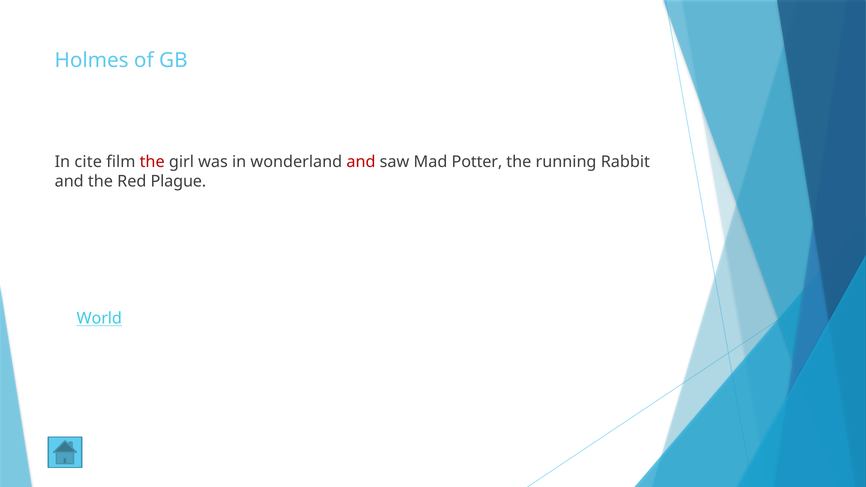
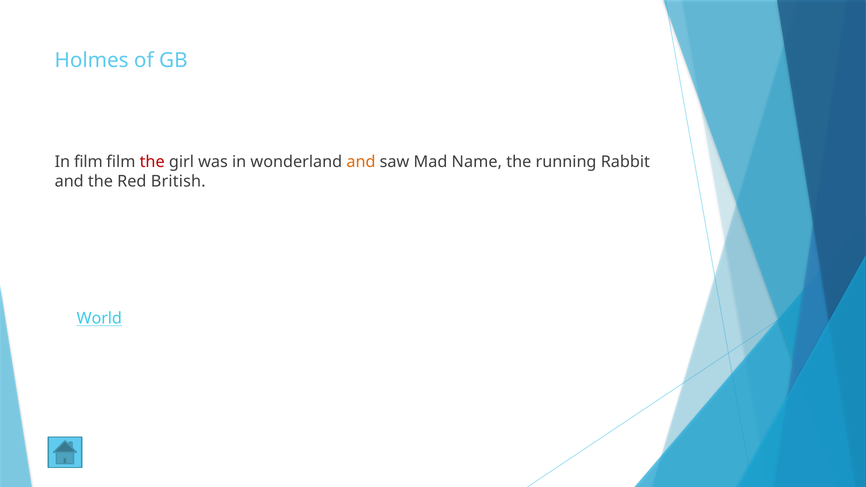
In cite: cite -> film (88, 162)
and colour: red -> orange (361, 162)
Potter: Potter -> Name (477, 162)
Plague: Plague -> British (178, 181)
